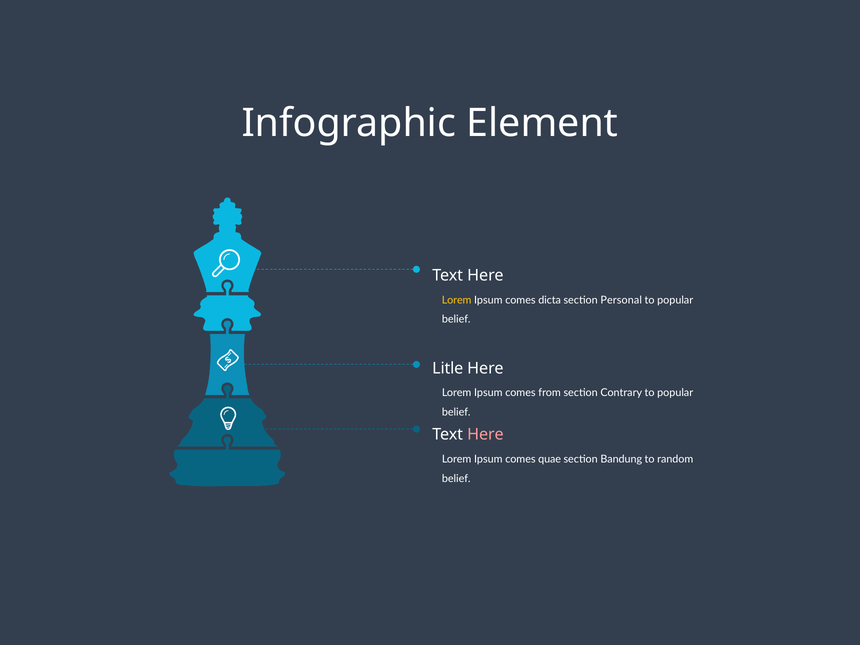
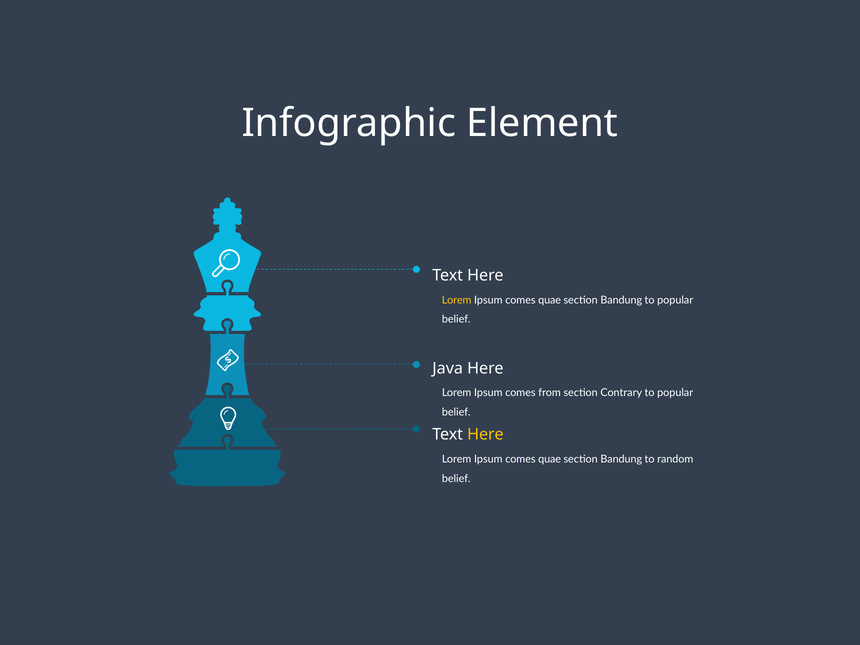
dicta: dicta -> quae (550, 300)
Personal: Personal -> Bandung (621, 300)
Litle: Litle -> Java (448, 368)
Here colour: pink -> yellow (485, 434)
